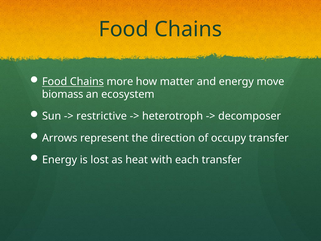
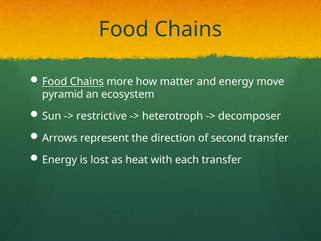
biomass: biomass -> pyramid (63, 94)
occupy: occupy -> second (229, 138)
